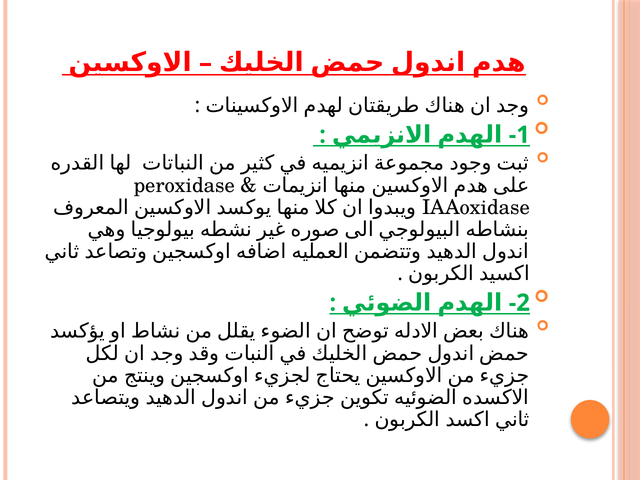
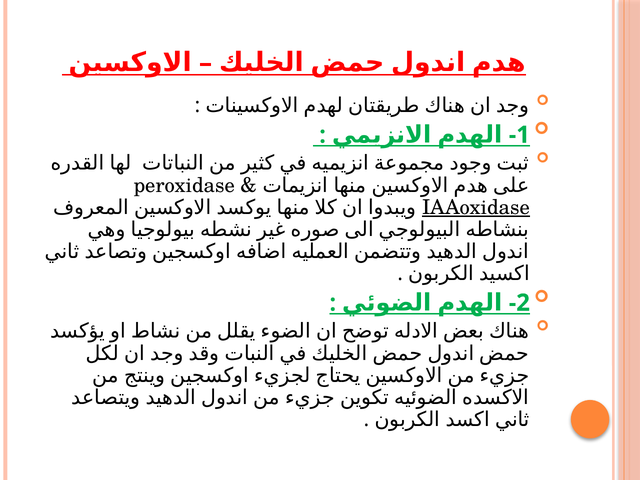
IAAoxidase underline: none -> present (476, 207)
